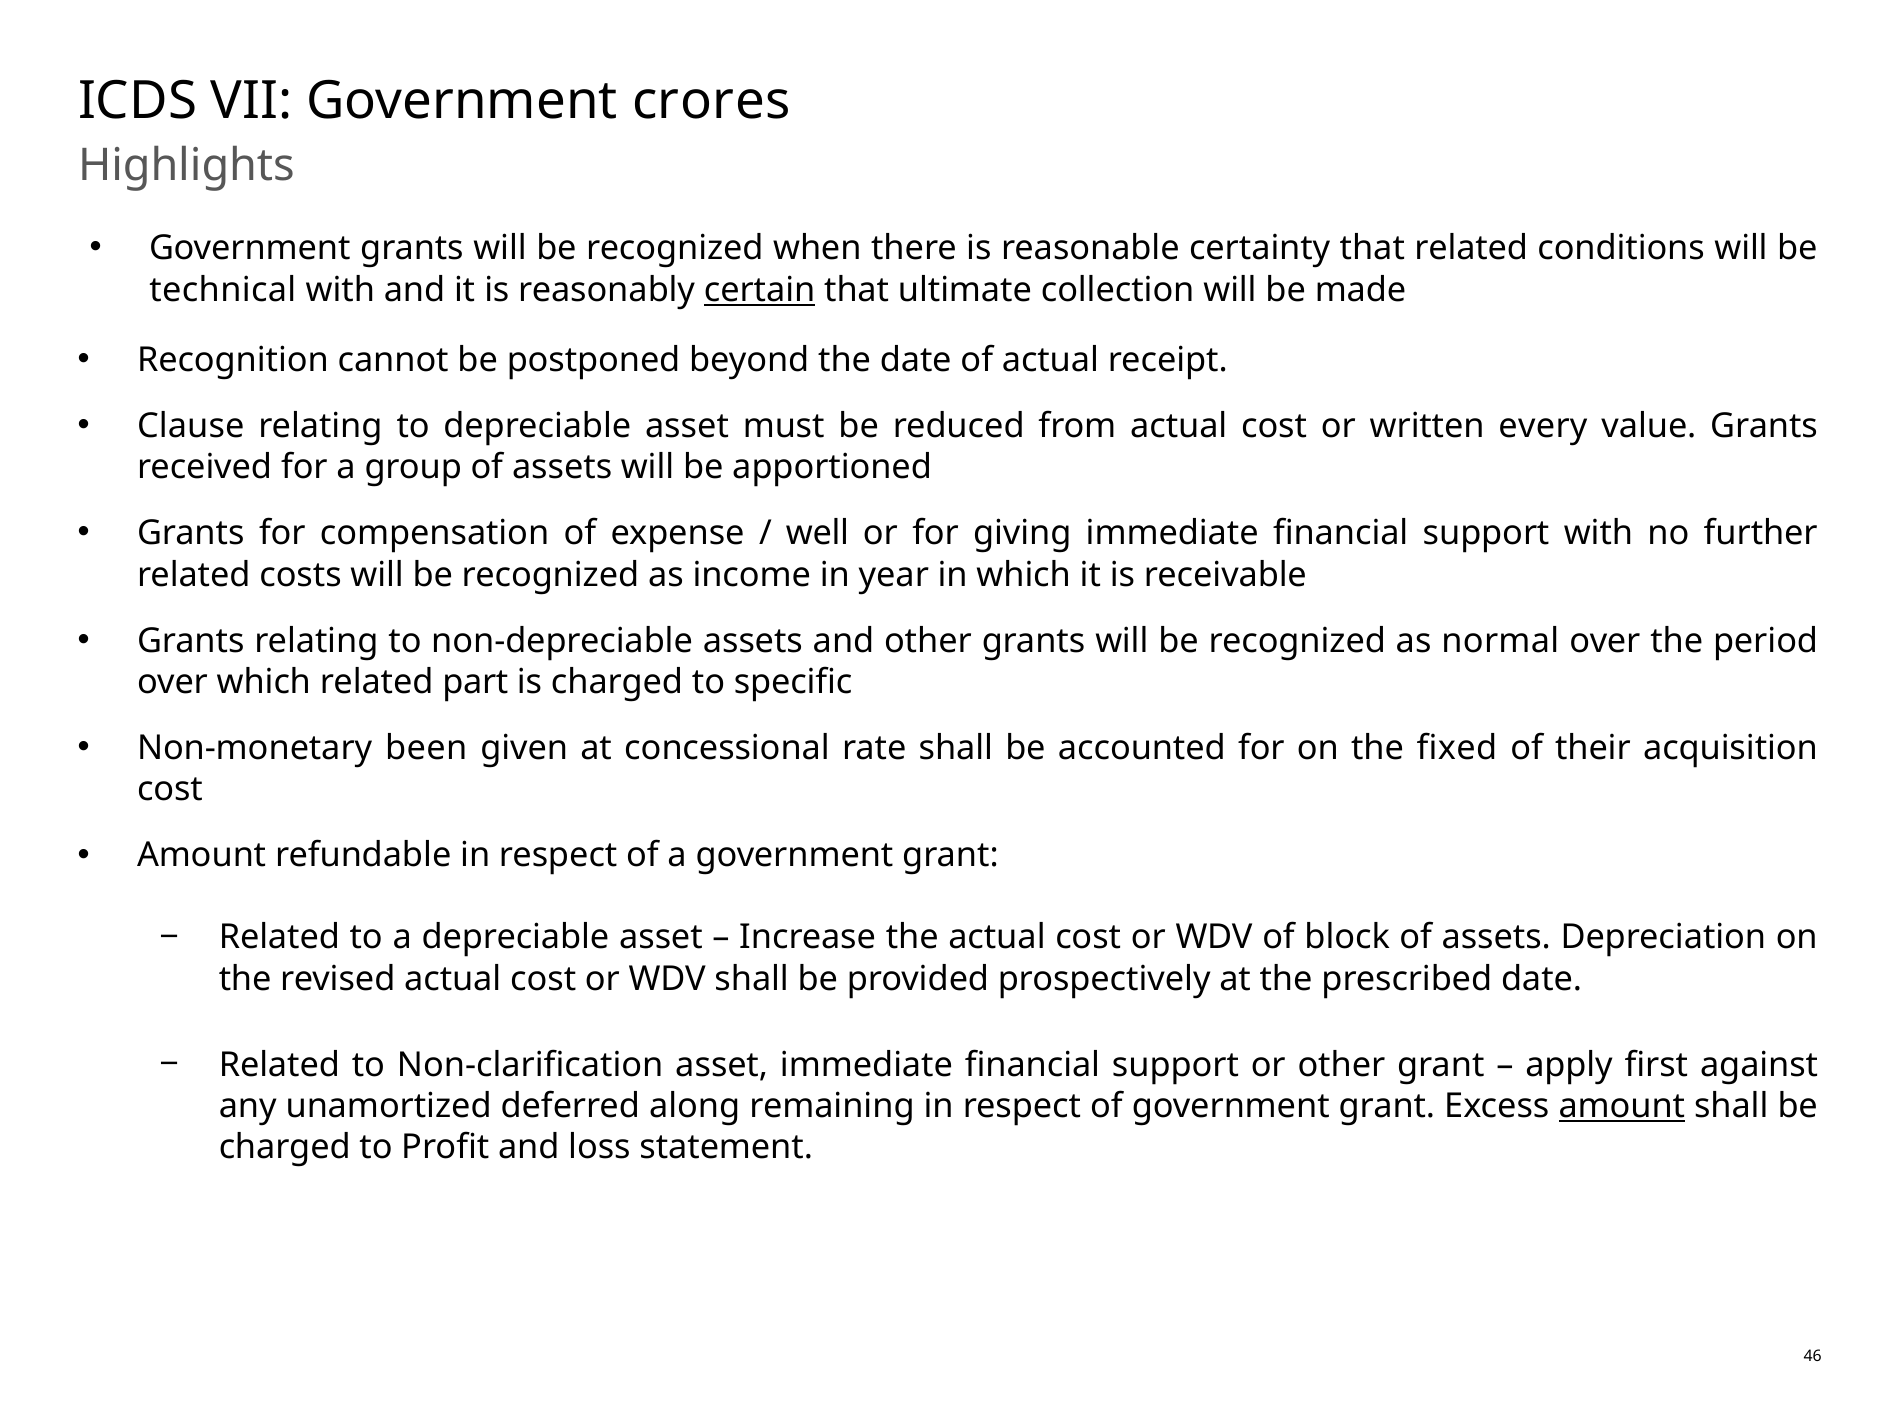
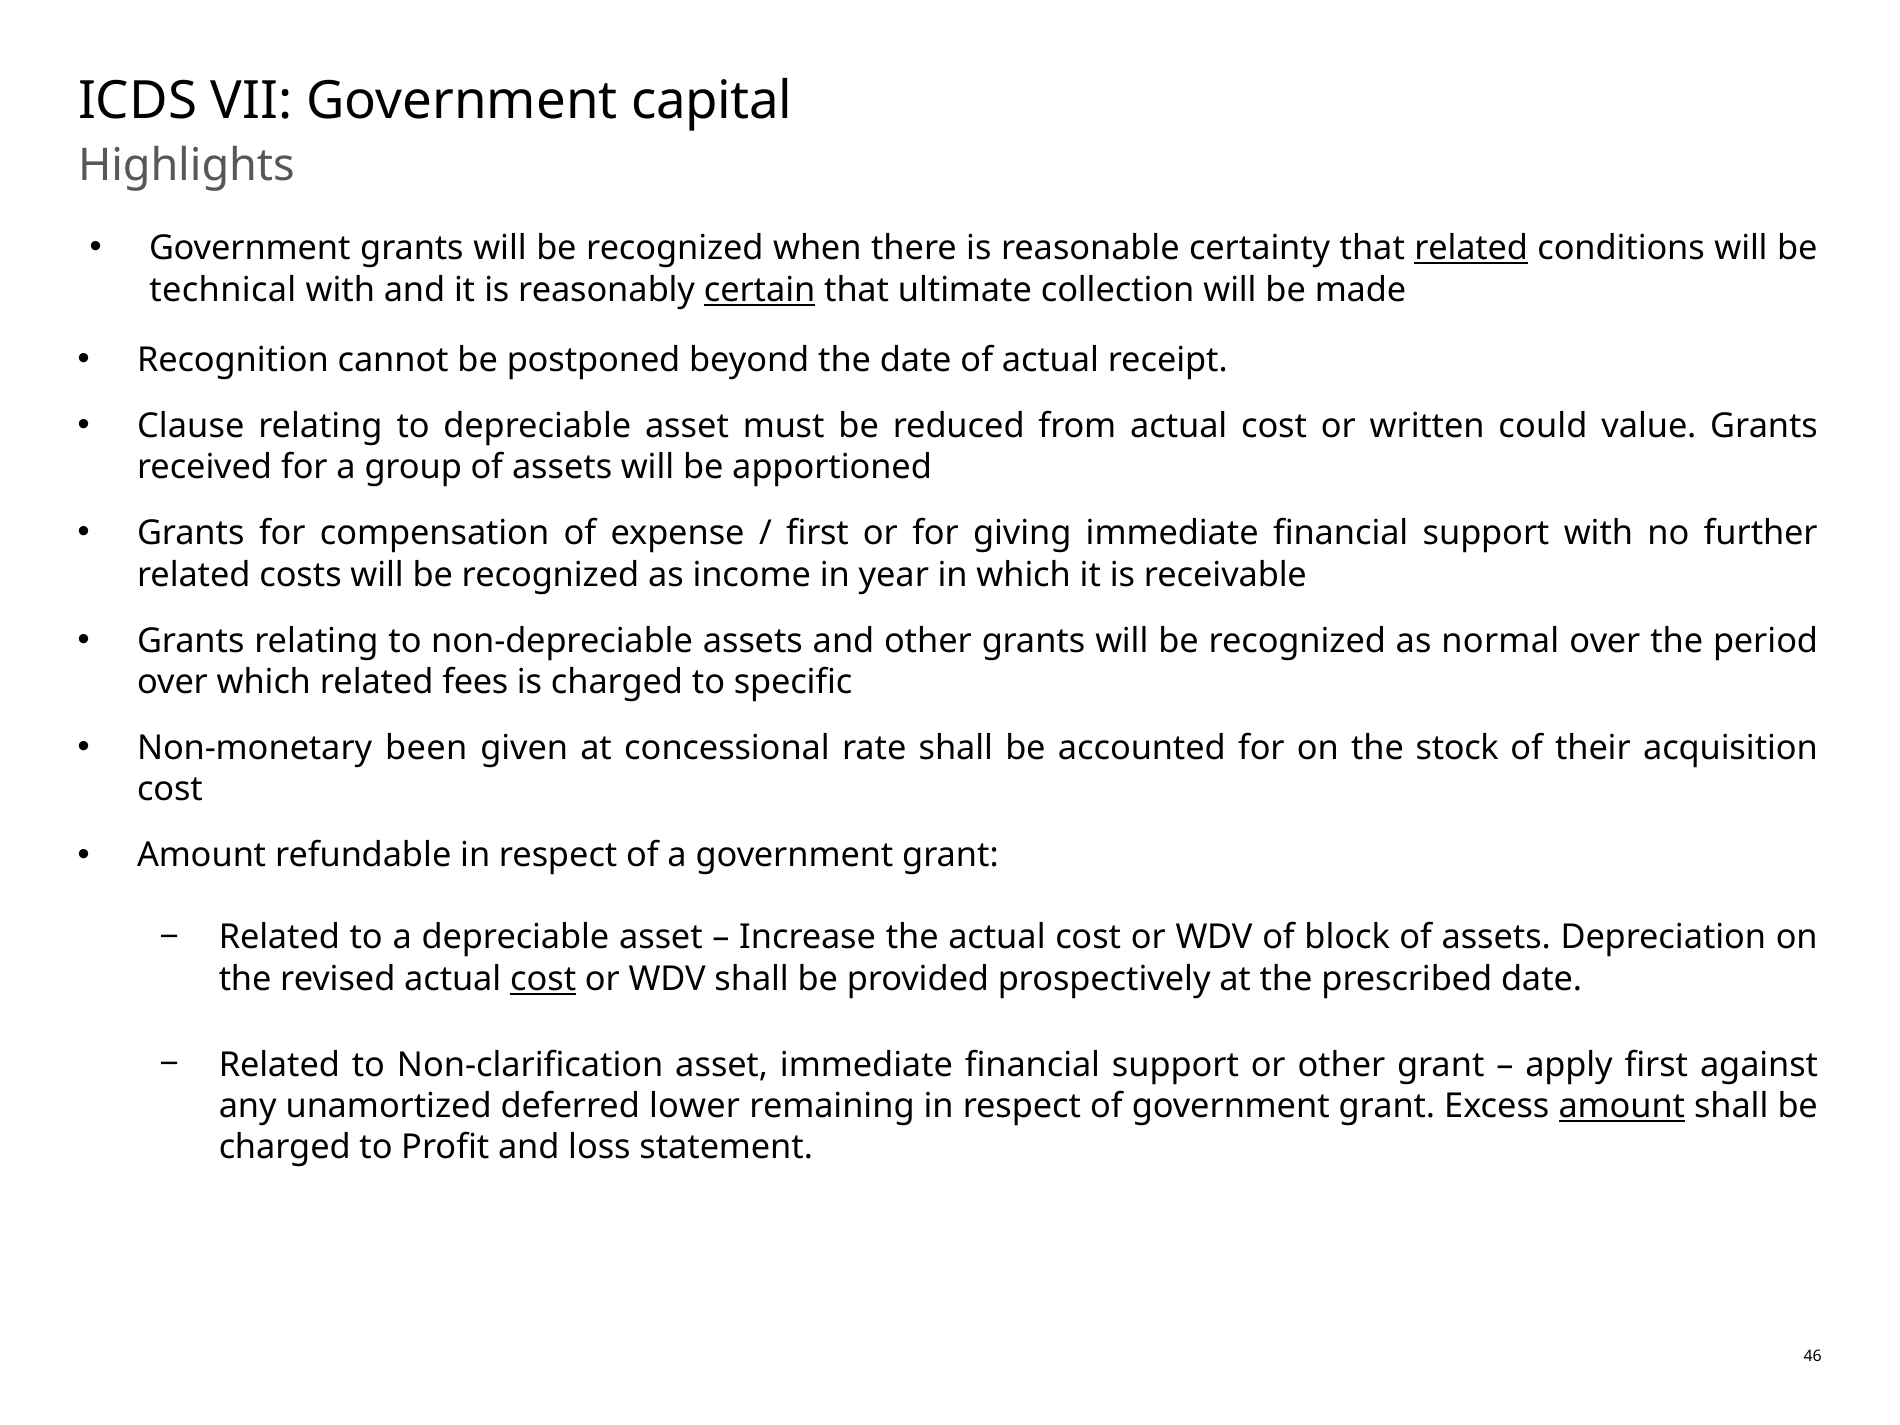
crores: crores -> capital (712, 101)
related underline: none -> present (1471, 249)
every: every -> could (1543, 426)
well: well -> first (817, 534)
part: part -> fees (475, 682)
fixed: fixed -> stock (1457, 748)
cost underline: none -> present (543, 979)
along: along -> lower (695, 1106)
